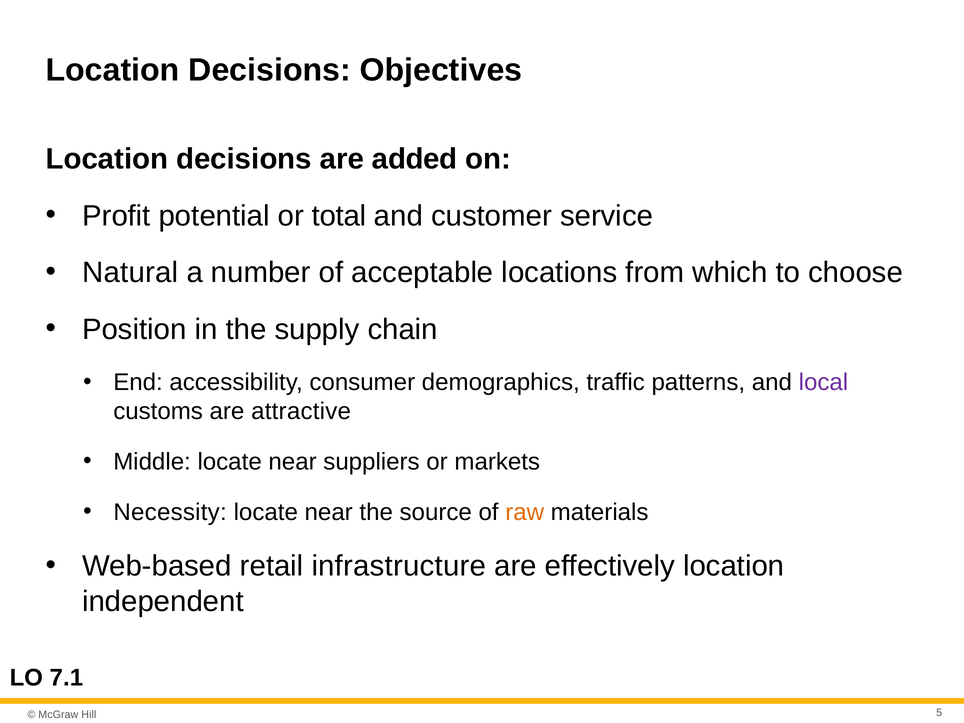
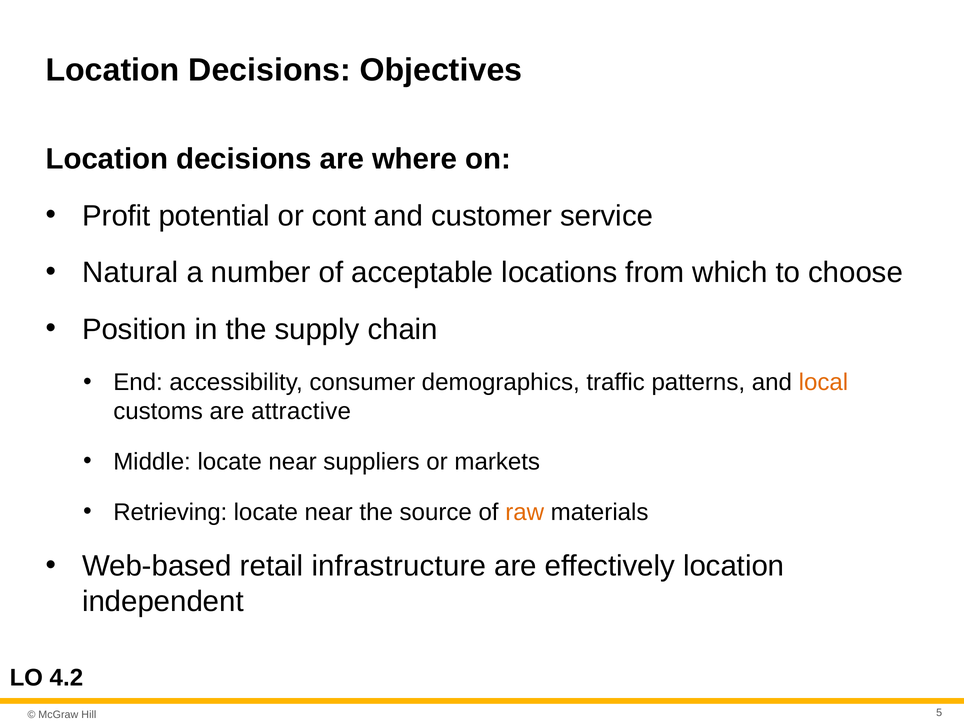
added: added -> where (415, 159)
total: total -> cont (339, 216)
local colour: purple -> orange (823, 383)
Necessity: Necessity -> Retrieving (170, 512)
7.1: 7.1 -> 4.2 (66, 678)
